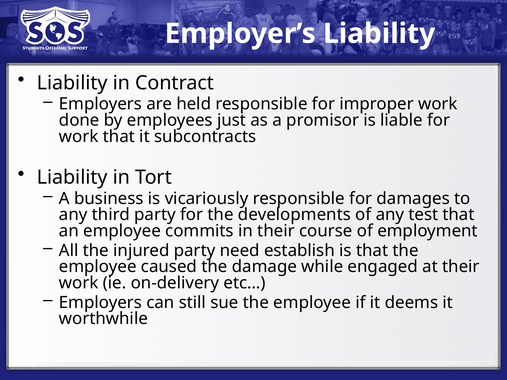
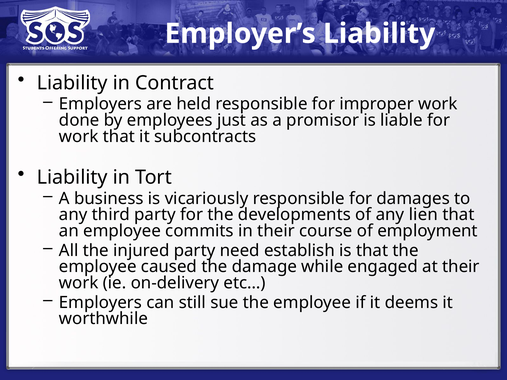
test: test -> lien (423, 215)
